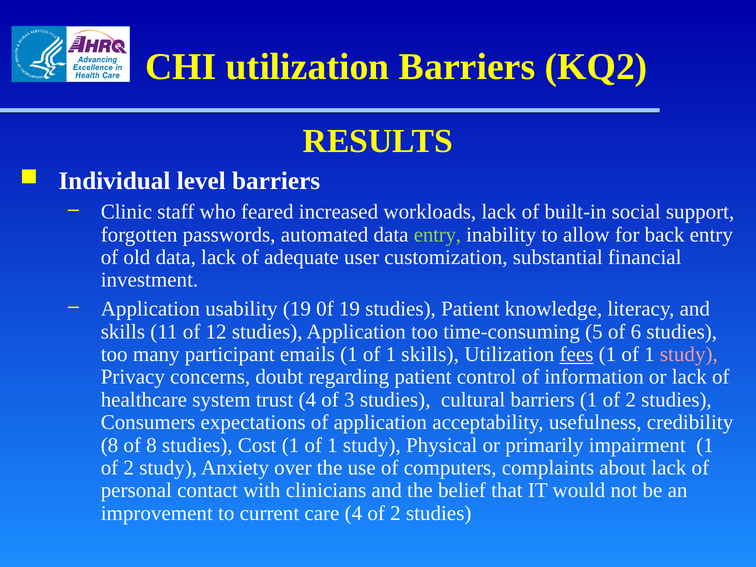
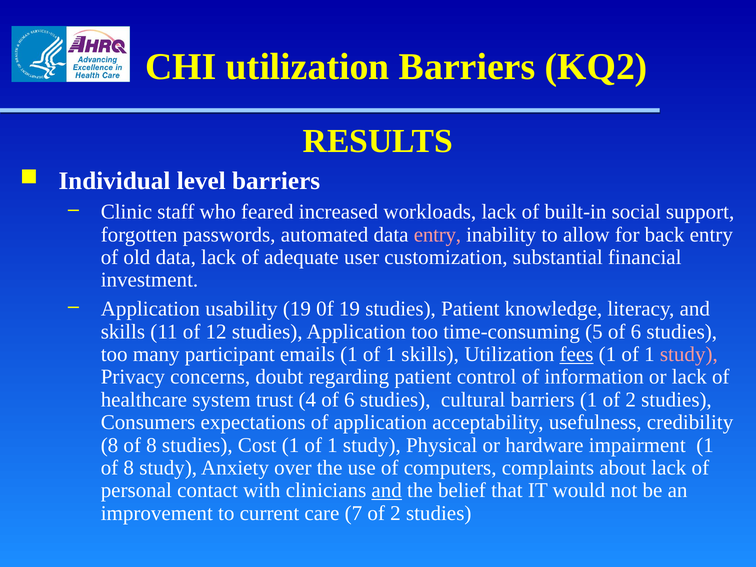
entry colour: light green -> pink (437, 235)
4 of 3: 3 -> 6 (349, 400)
primarily: primarily -> hardware (544, 445)
2: 2 -> 8 (129, 468)
and underline: none -> present (387, 490)
care 4: 4 -> 7 (353, 513)
